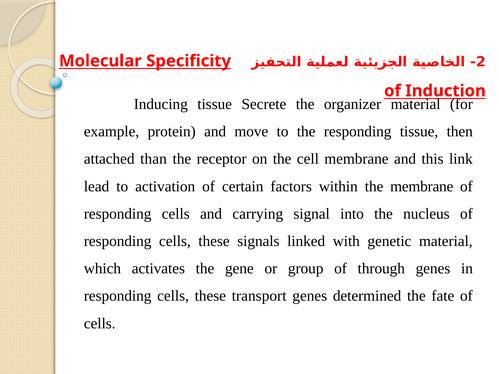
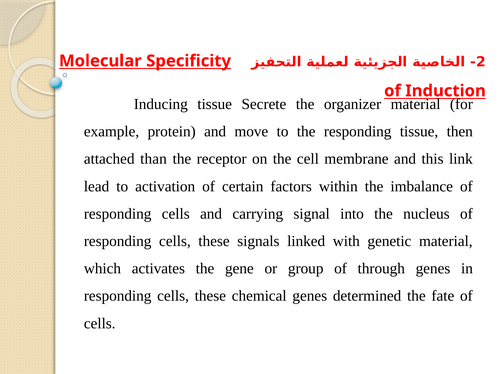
the membrane: membrane -> imbalance (422, 186)
transport: transport -> chemical (259, 296)
